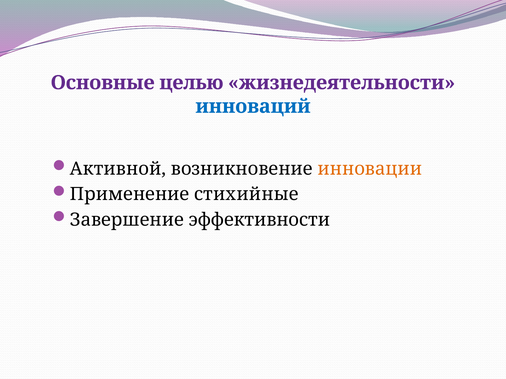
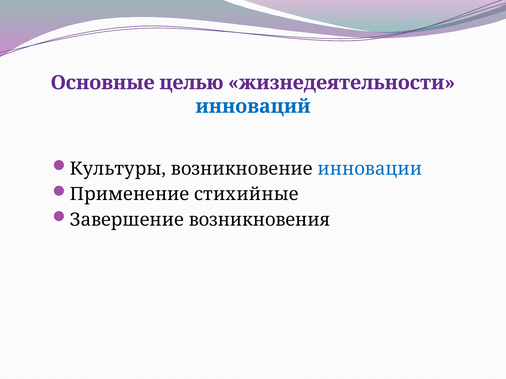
Активной: Активной -> Культуры (118, 169)
инновации colour: orange -> blue (370, 169)
эффективности: эффективности -> возникновения (259, 220)
